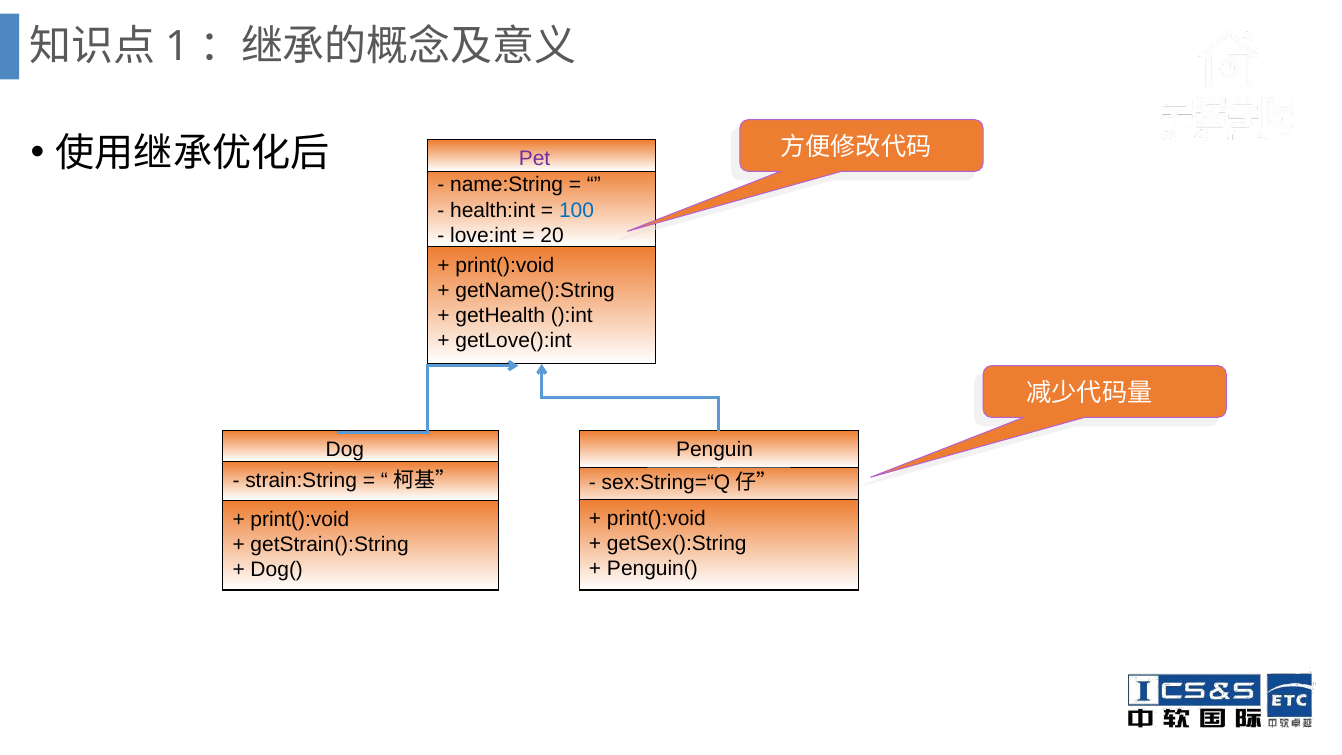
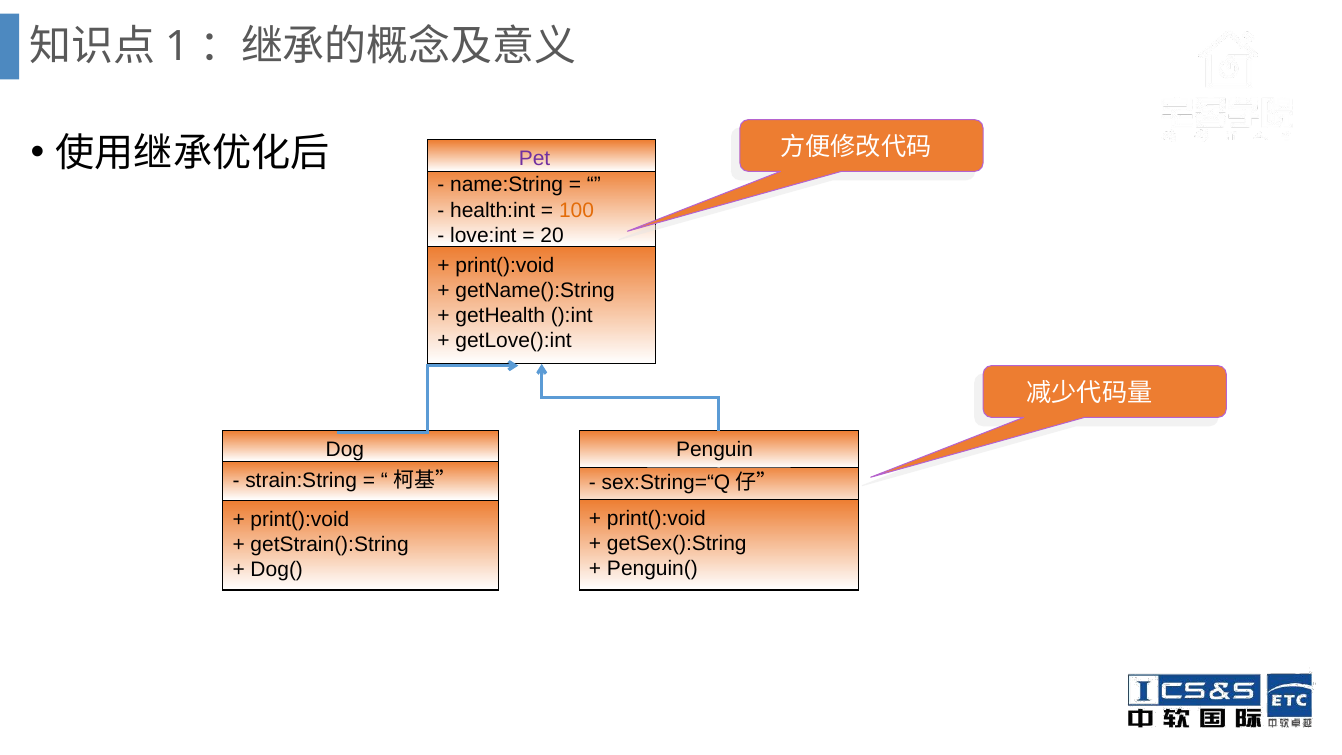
100 colour: blue -> orange (577, 210)
